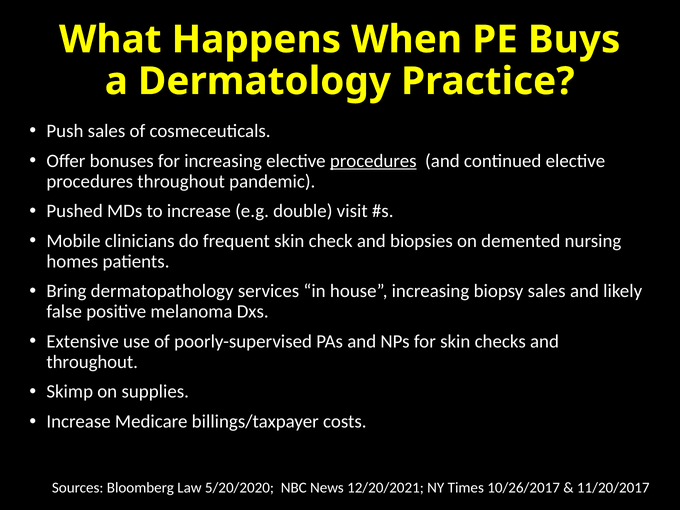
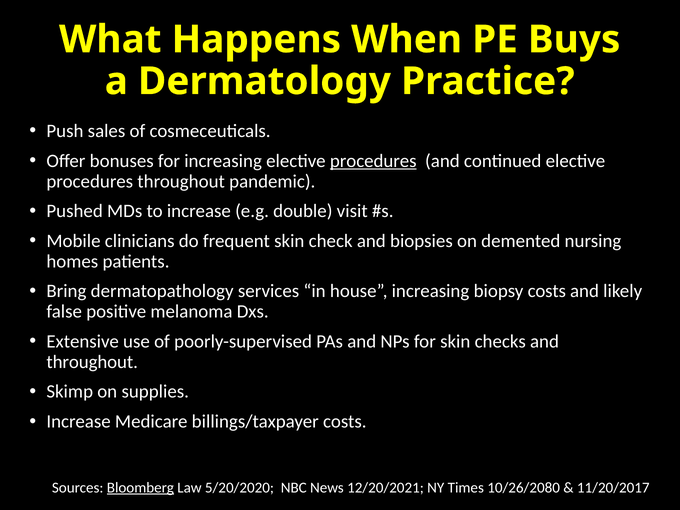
biopsy sales: sales -> costs (547, 291)
Bloomberg underline: none -> present (140, 488)
10/26/2017: 10/26/2017 -> 10/26/2080 (524, 488)
